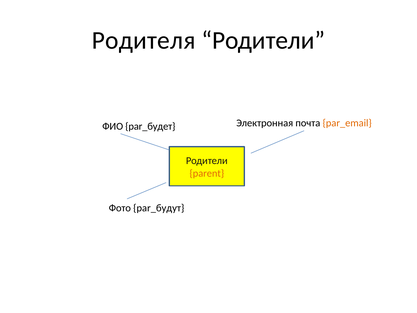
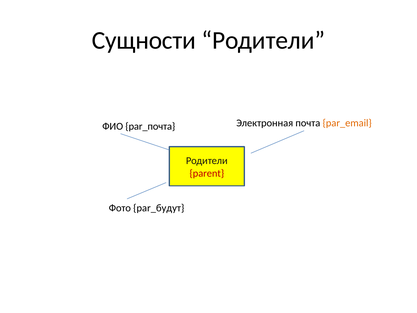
Родителя: Родителя -> Сущности (144, 40)
par_будет: par_будет -> par_почта (150, 126)
parent colour: orange -> red (207, 173)
